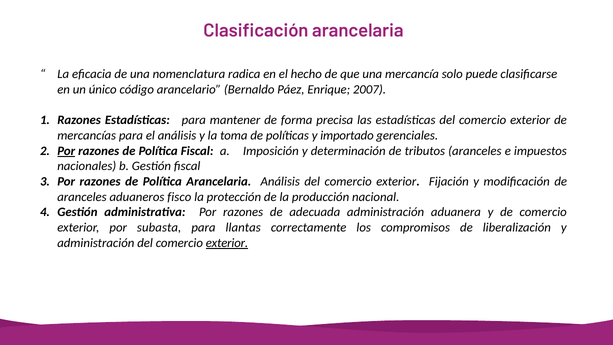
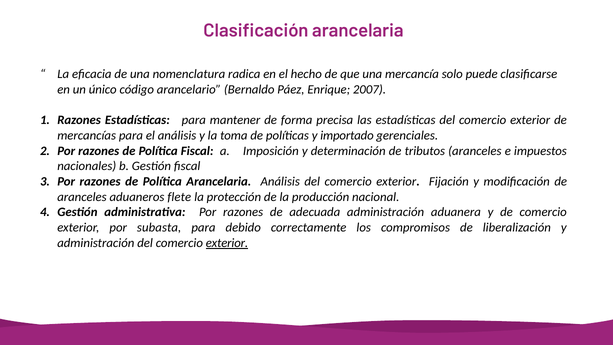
Por underline: present -> none (66, 151)
fisco: fisco -> flete (179, 197)
llantas: llantas -> debido (243, 227)
